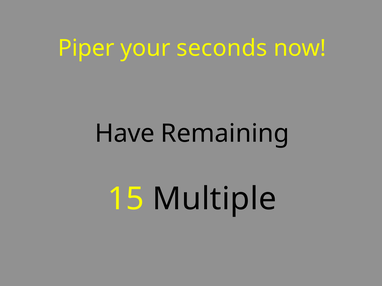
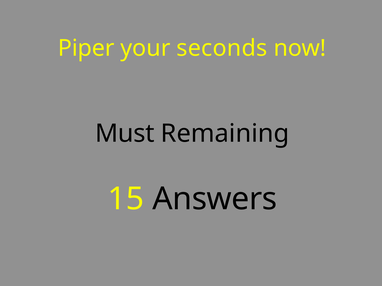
Have: Have -> Must (125, 134)
Multiple: Multiple -> Answers (215, 199)
